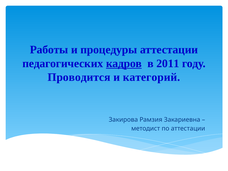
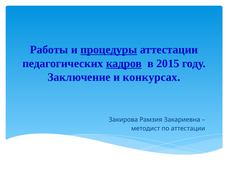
процедуры underline: none -> present (109, 50)
2011: 2011 -> 2015 (168, 63)
Проводится: Проводится -> Заключение (79, 77)
категорий: категорий -> конкурсах (152, 77)
